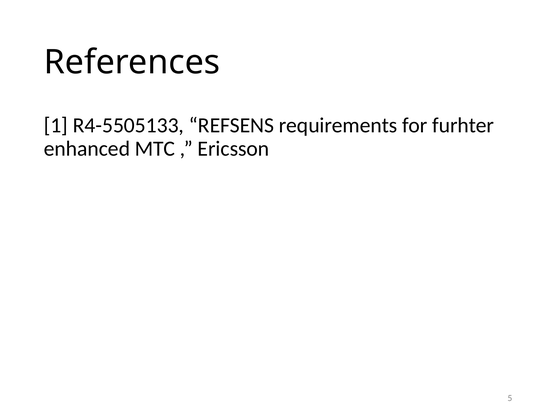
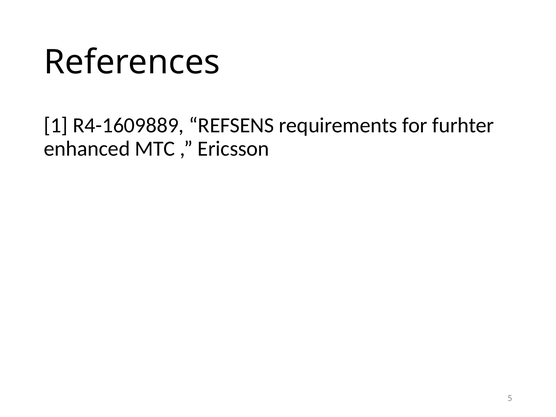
R4-5505133: R4-5505133 -> R4-1609889 (128, 125)
